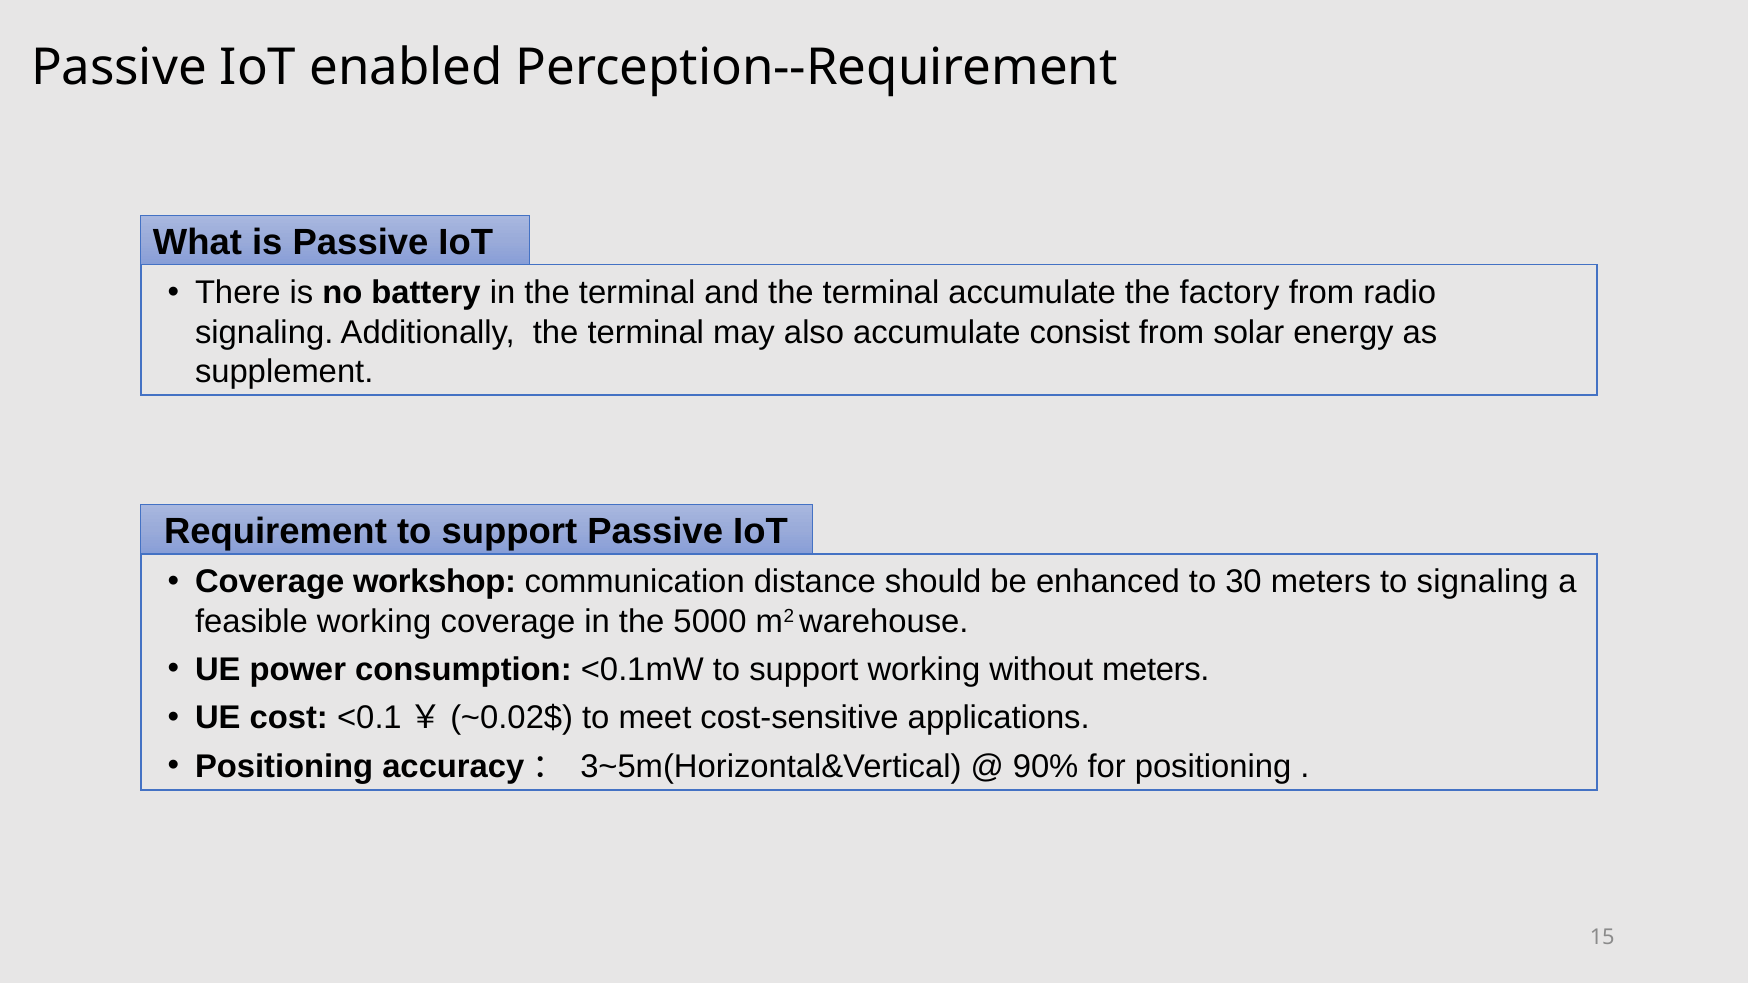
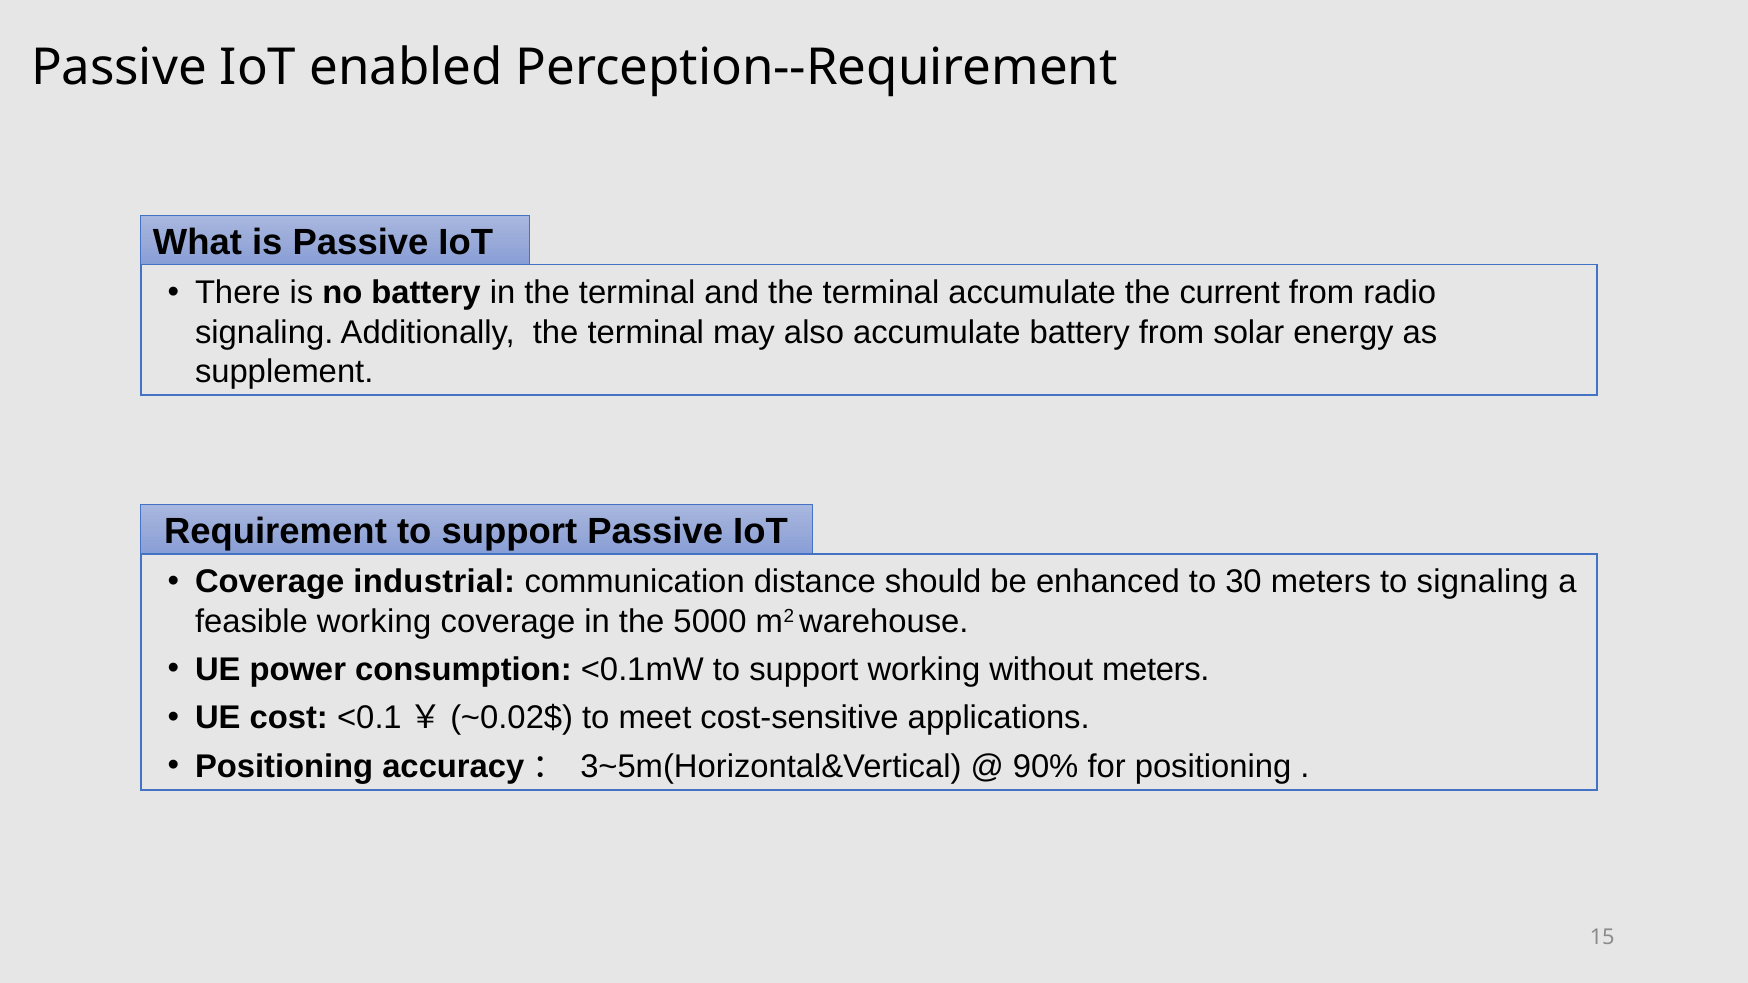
factory: factory -> current (1230, 293)
accumulate consist: consist -> battery (1080, 332)
workshop: workshop -> industrial (434, 582)
